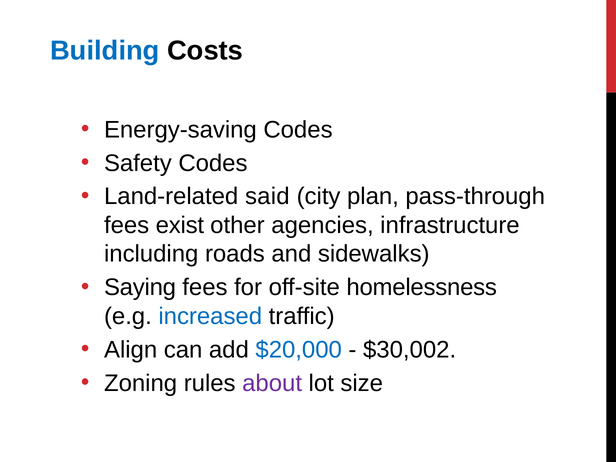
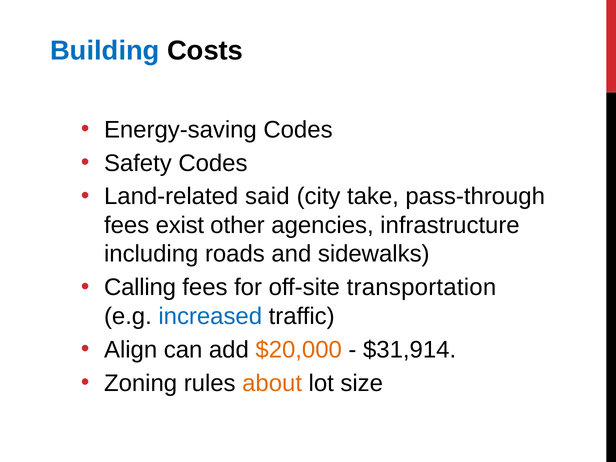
plan: plan -> take (373, 197)
Saying: Saying -> Calling (140, 287)
homelessness: homelessness -> transportation (421, 287)
$20,000 colour: blue -> orange (299, 350)
$30,002: $30,002 -> $31,914 (410, 350)
about colour: purple -> orange (272, 383)
